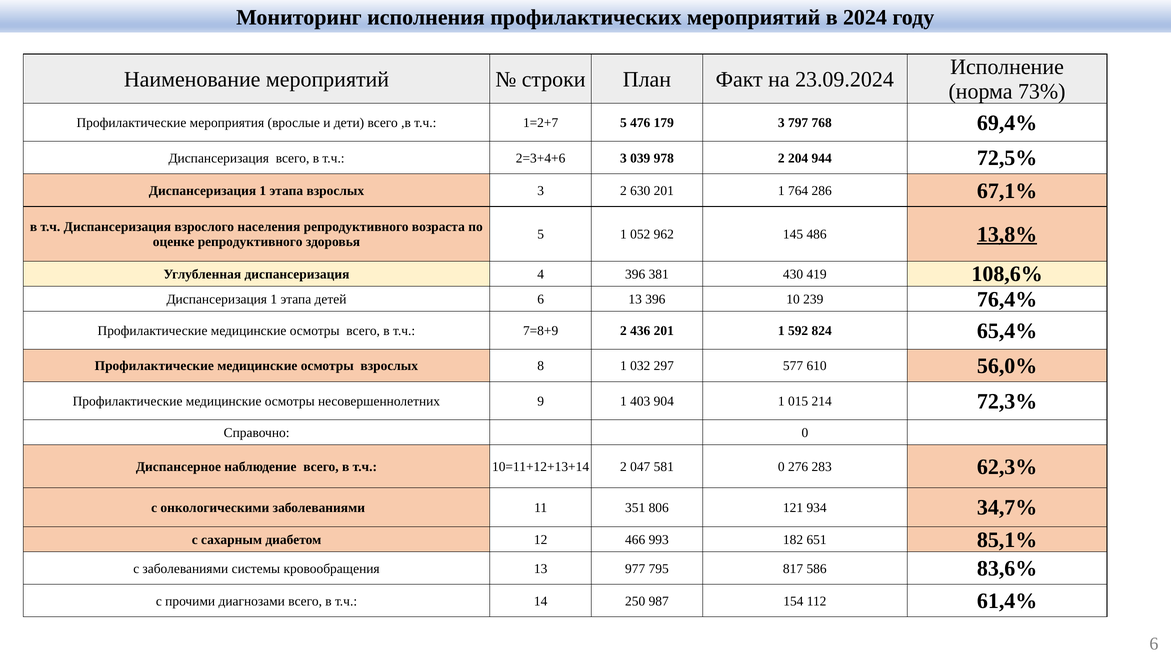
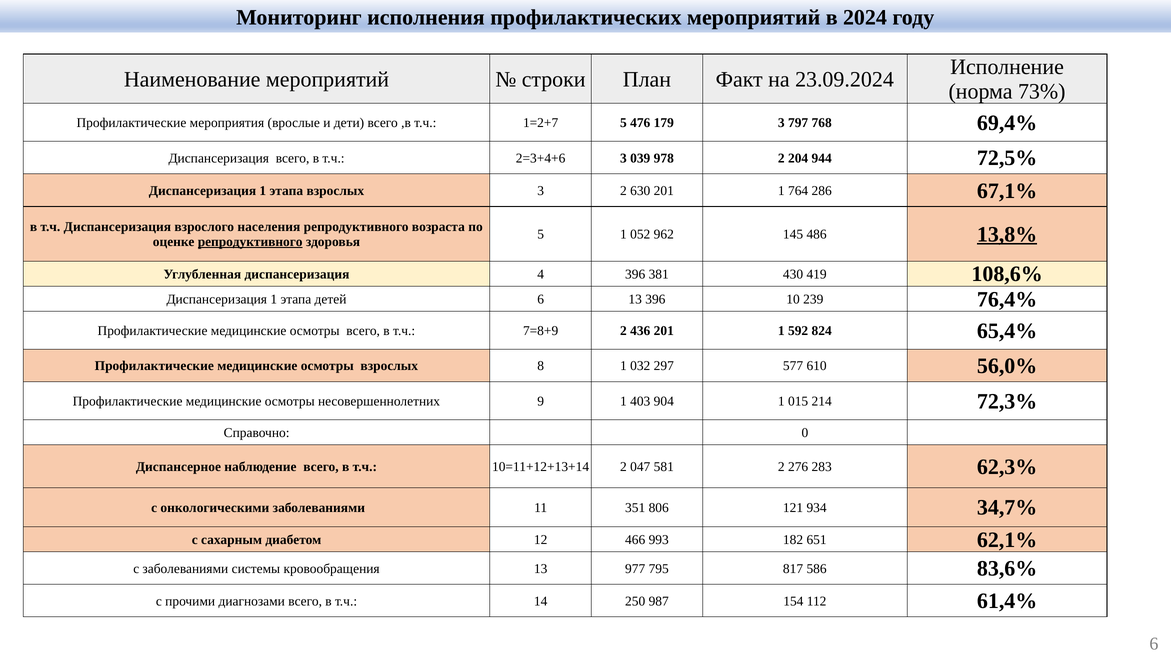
репродуктивного underline: none -> present (250, 242)
581 0: 0 -> 2 (781, 467)
85,1%: 85,1% -> 62,1% (1007, 540)
